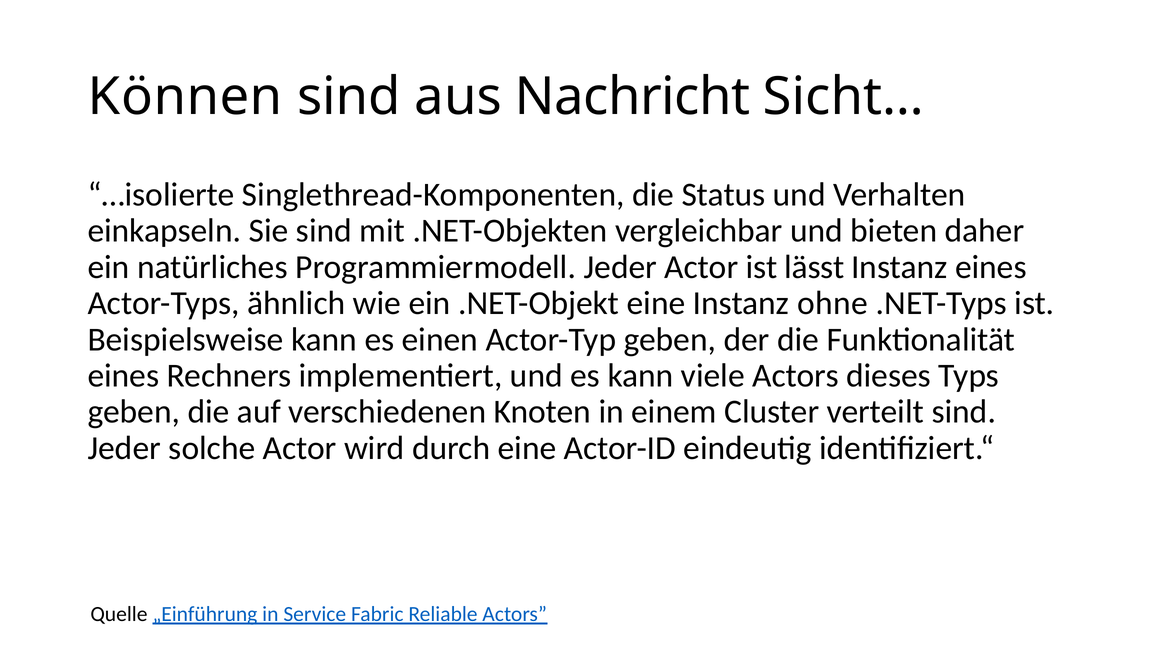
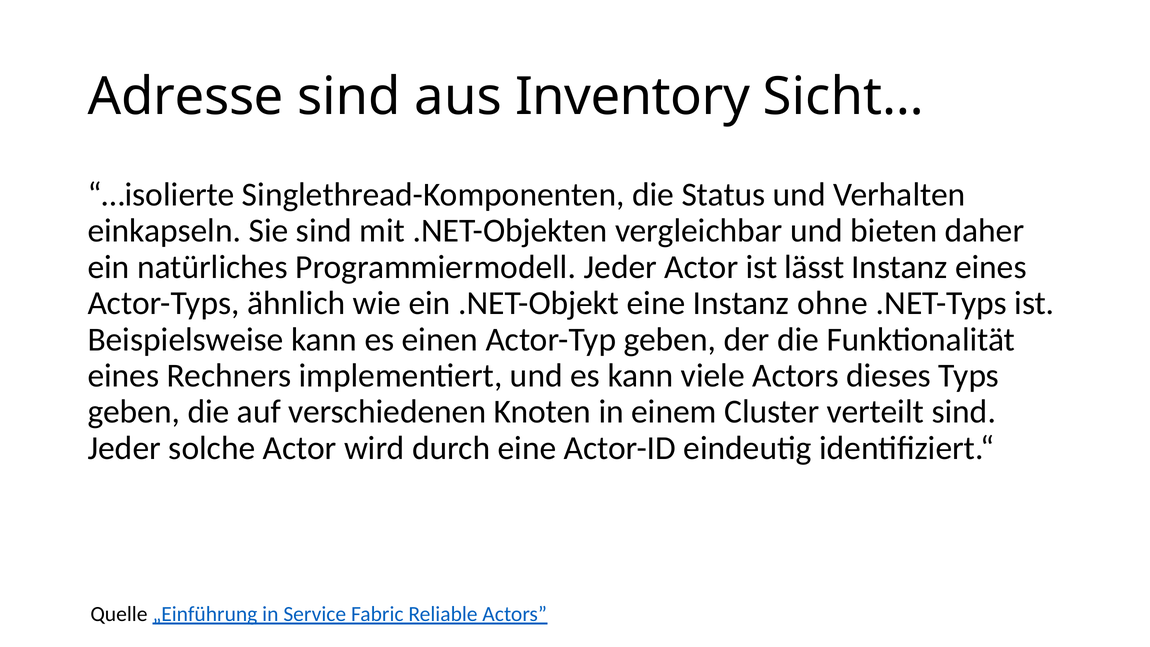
Können: Können -> Adresse (186, 97)
Nachricht: Nachricht -> Inventory (633, 97)
